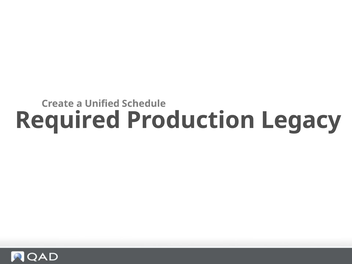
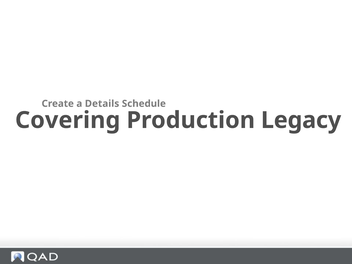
Unified: Unified -> Details (102, 104)
Required: Required -> Covering (68, 120)
